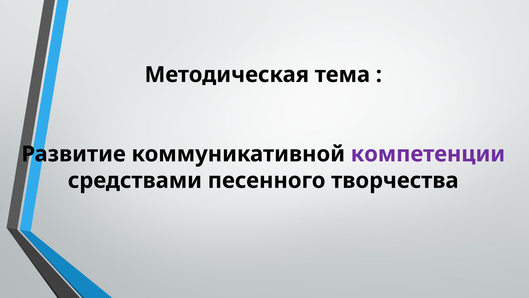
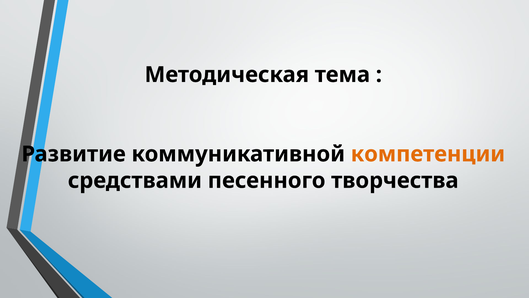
компетенции colour: purple -> orange (428, 154)
